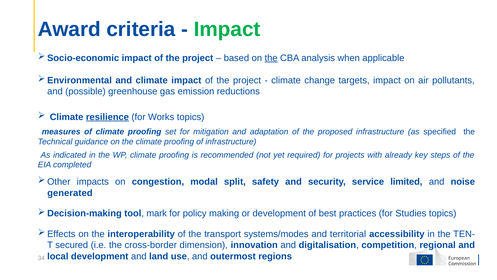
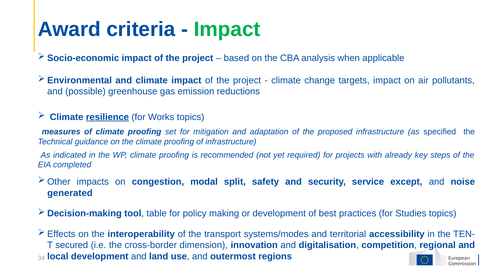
the underline: present -> none (271, 58)
limited: limited -> except (406, 181)
mark: mark -> table (157, 213)
